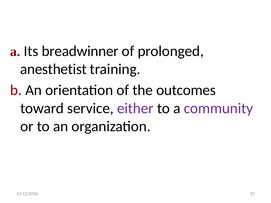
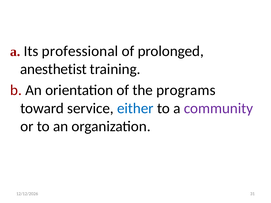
breadwinner: breadwinner -> professional (80, 51)
outcomes: outcomes -> programs (186, 90)
either colour: purple -> blue (135, 108)
